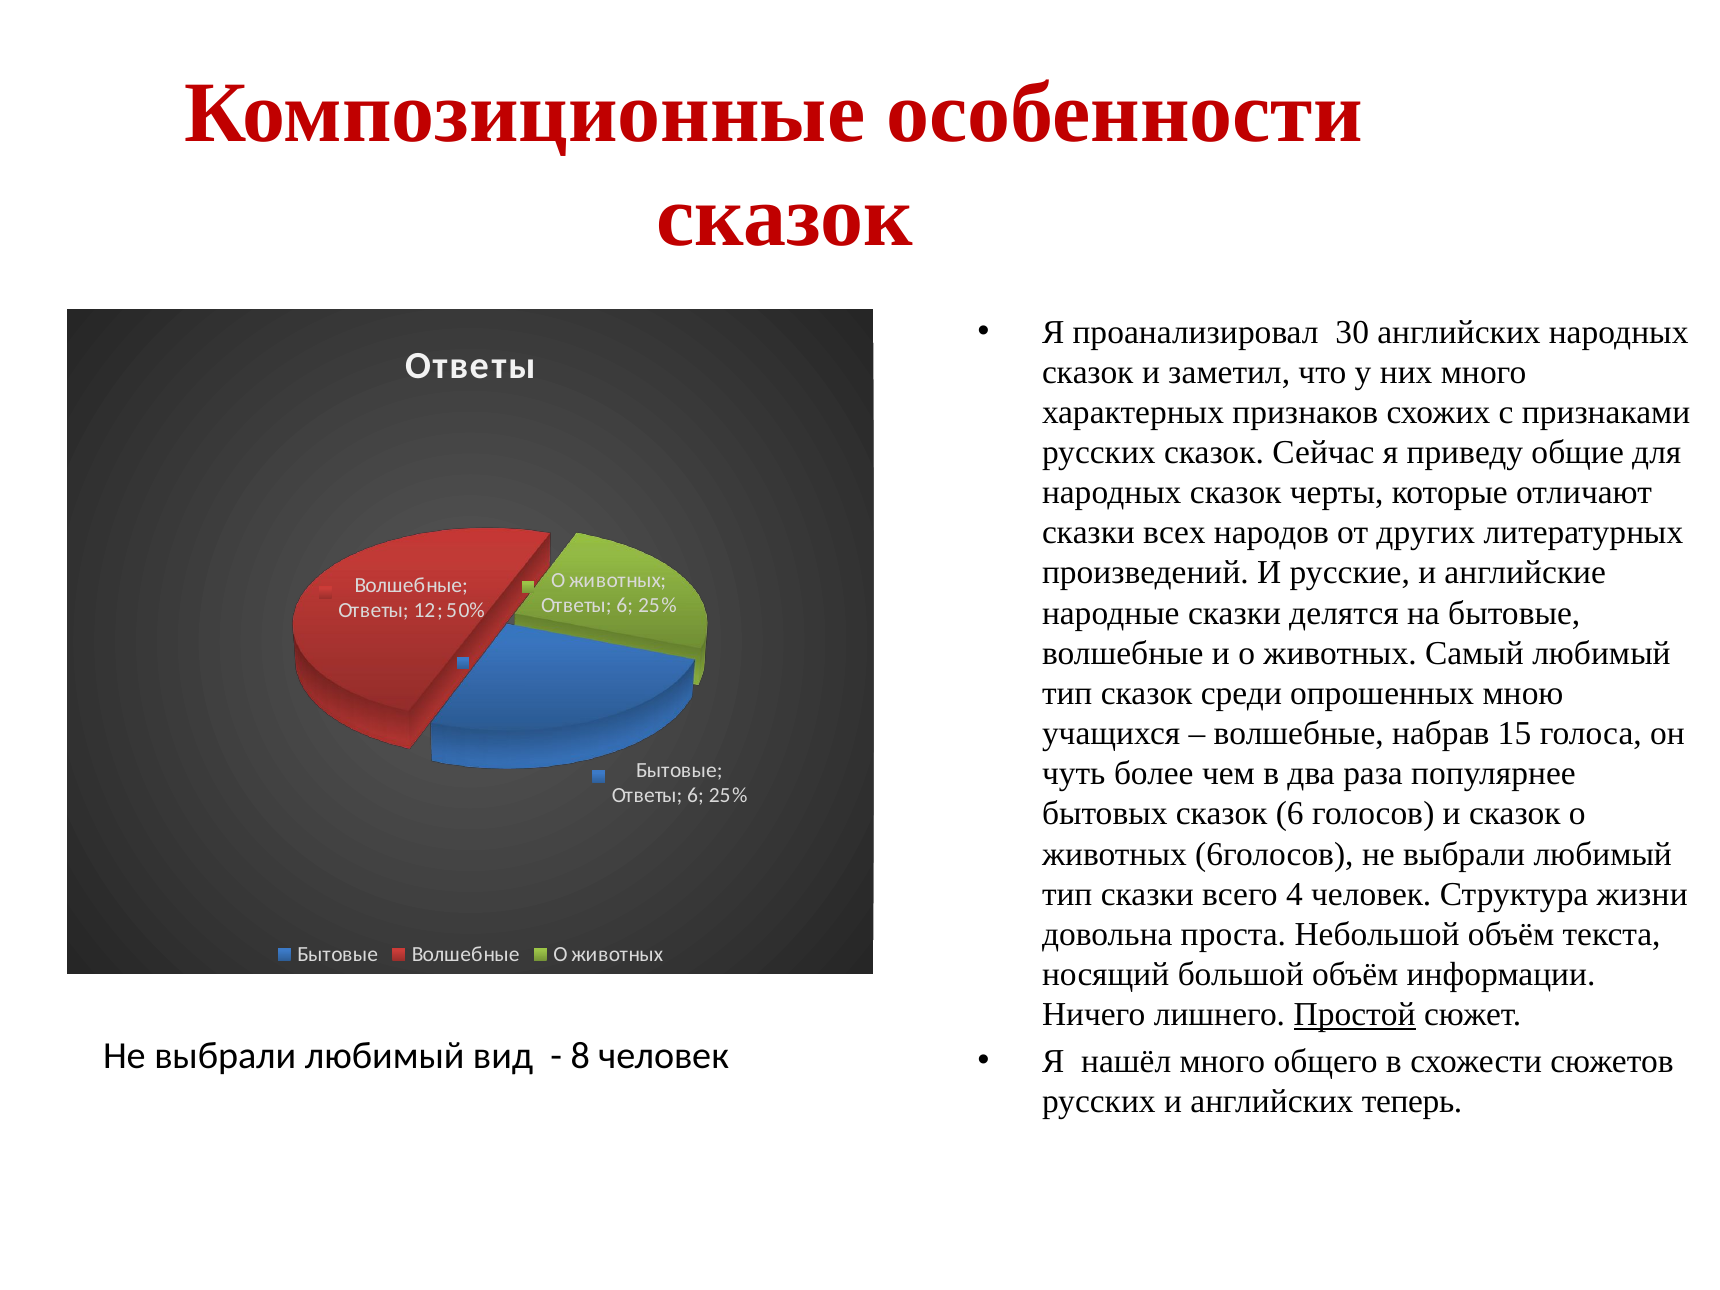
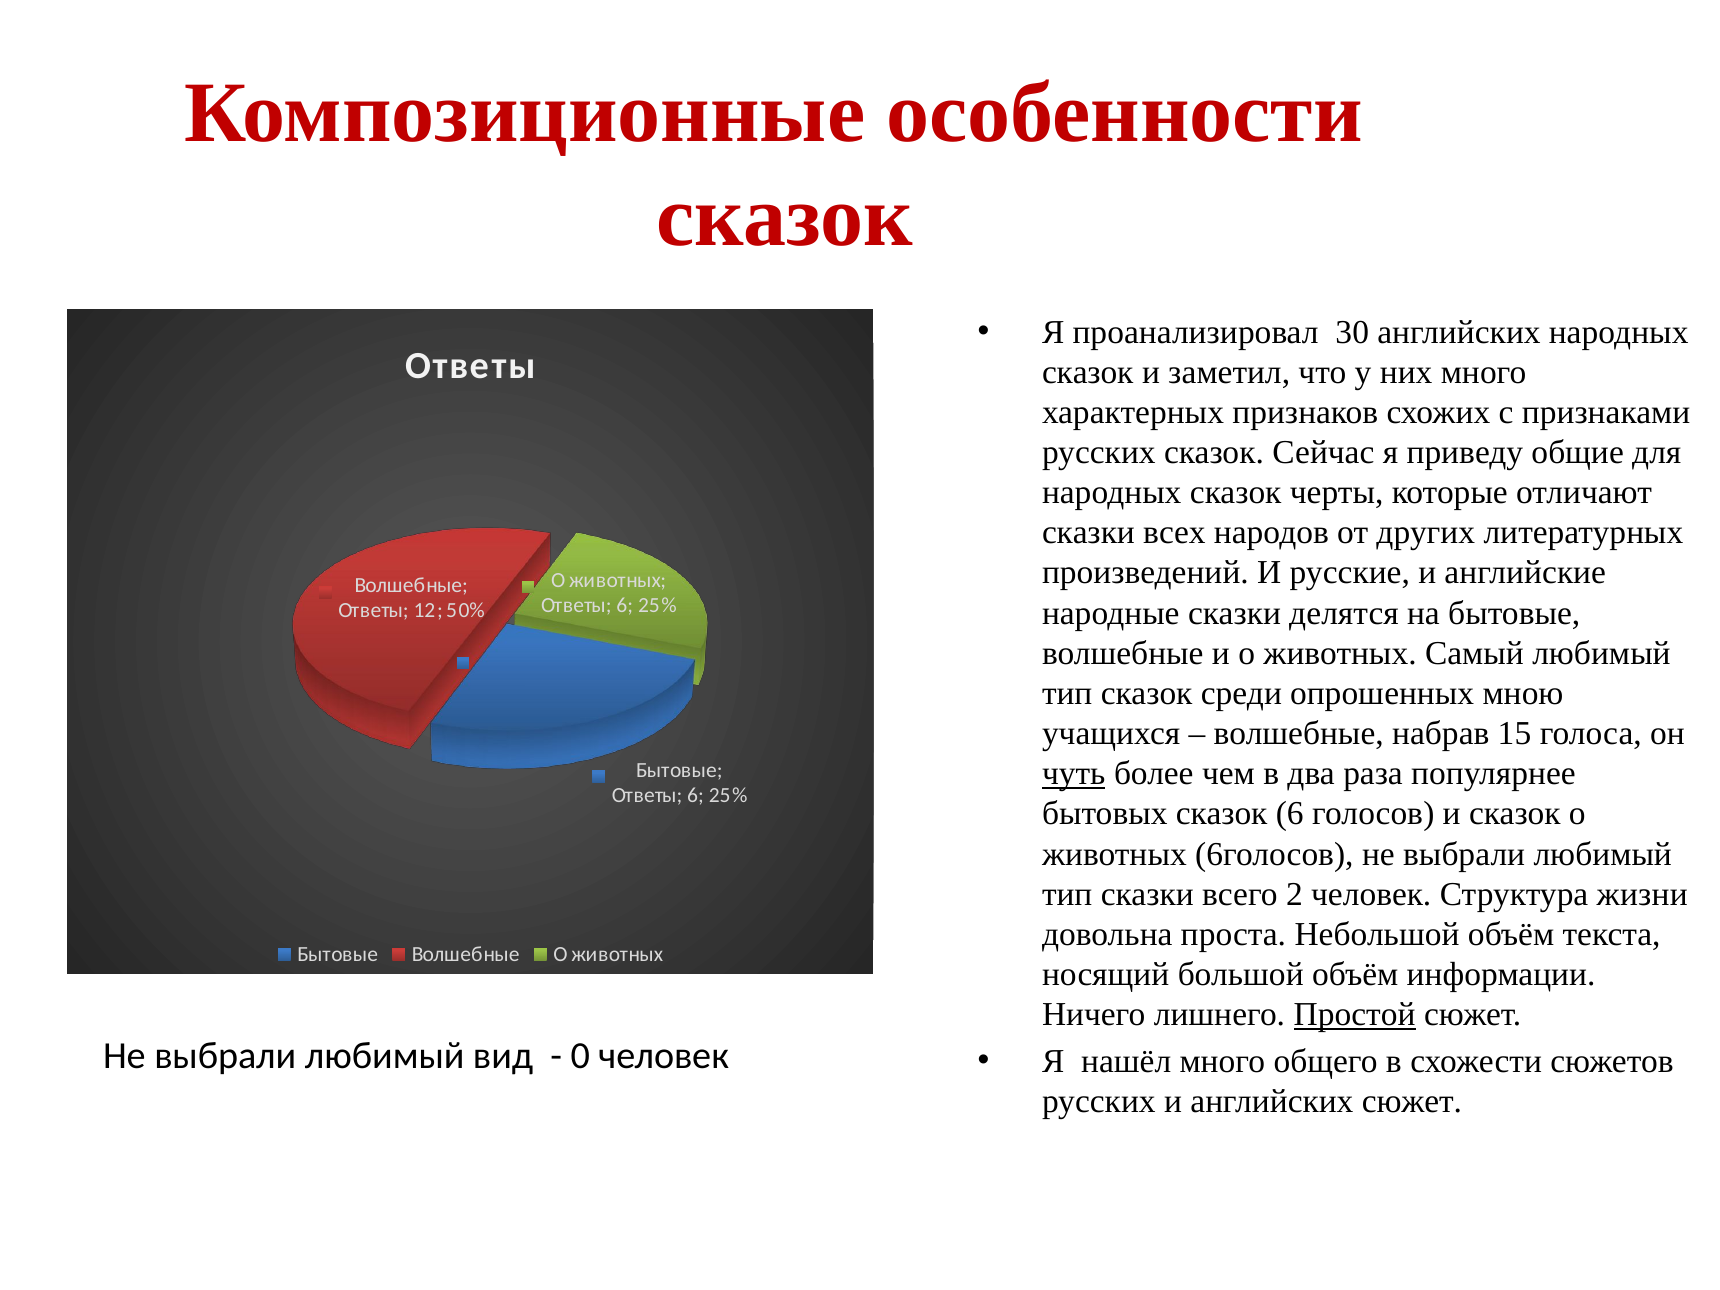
чуть underline: none -> present (1074, 774)
4: 4 -> 2 (1294, 894)
8: 8 -> 0 (580, 1056)
английских теперь: теперь -> сюжет (1412, 1102)
